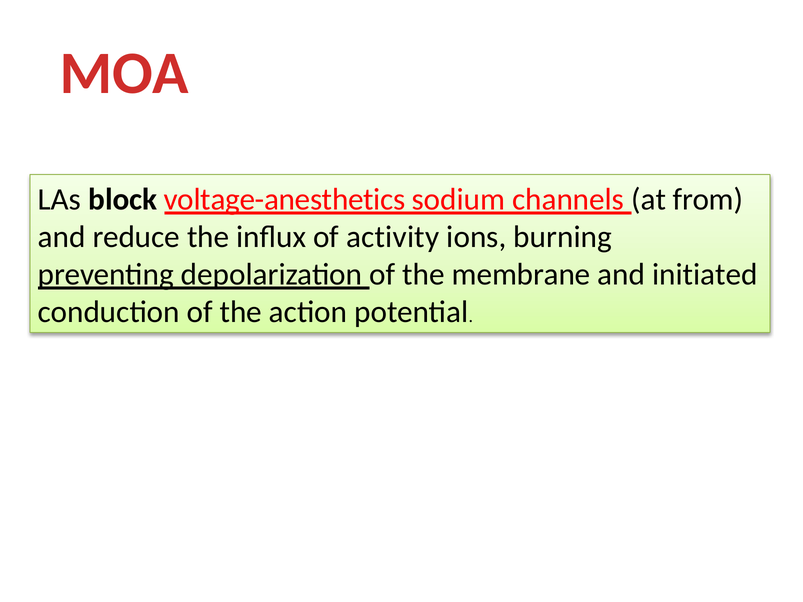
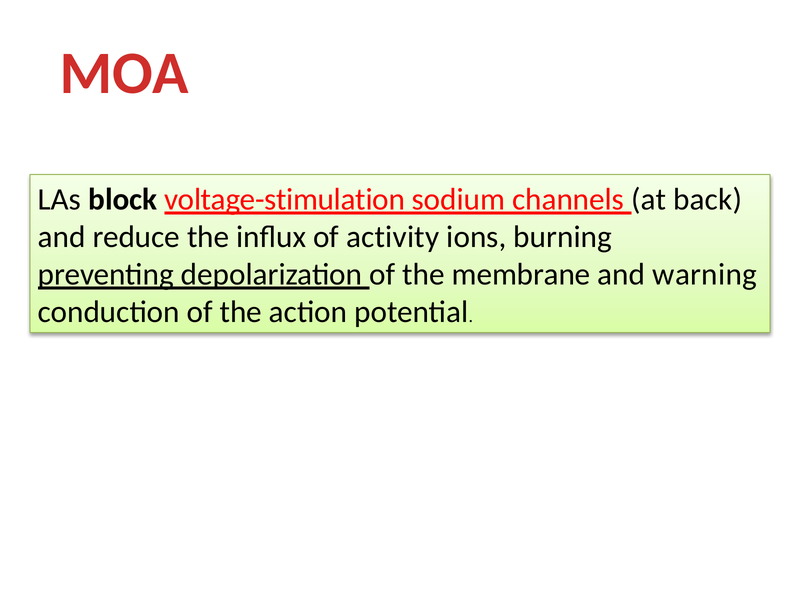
voltage-anesthetics: voltage-anesthetics -> voltage-stimulation (285, 200)
from: from -> back (708, 200)
initiated: initiated -> warning (705, 275)
